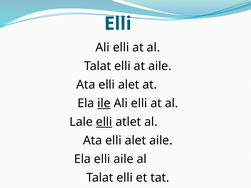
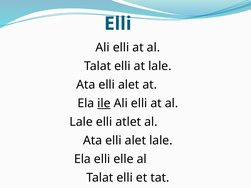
at aile: aile -> lale (160, 66)
elli underline: present -> none (104, 122)
alet aile: aile -> lale (161, 141)
elli aile: aile -> elle (124, 159)
